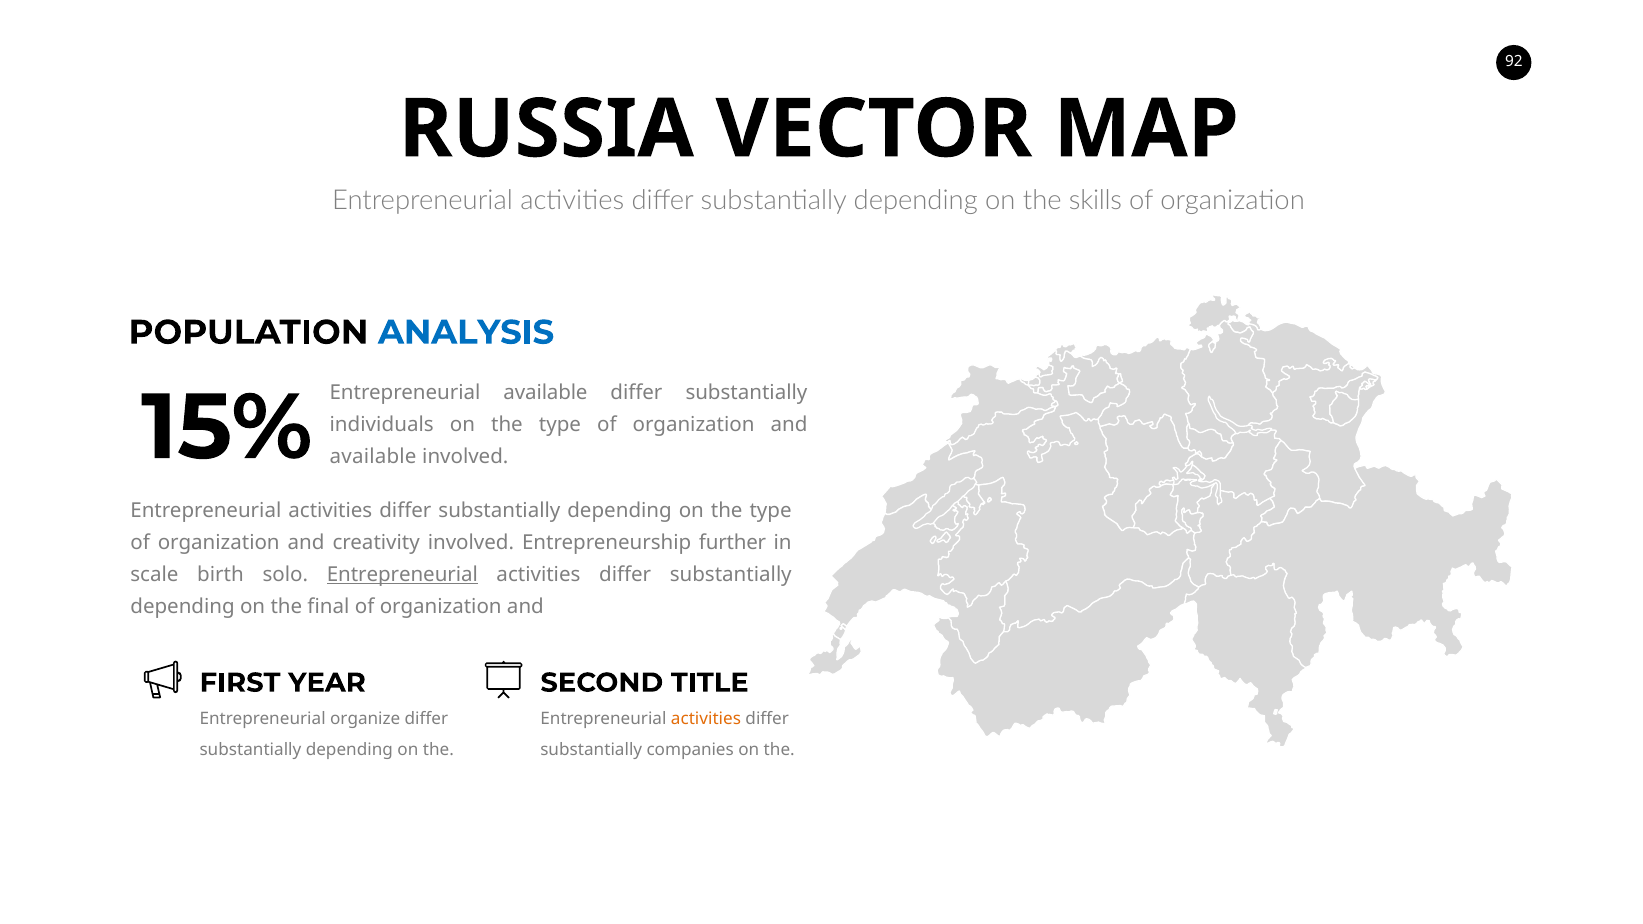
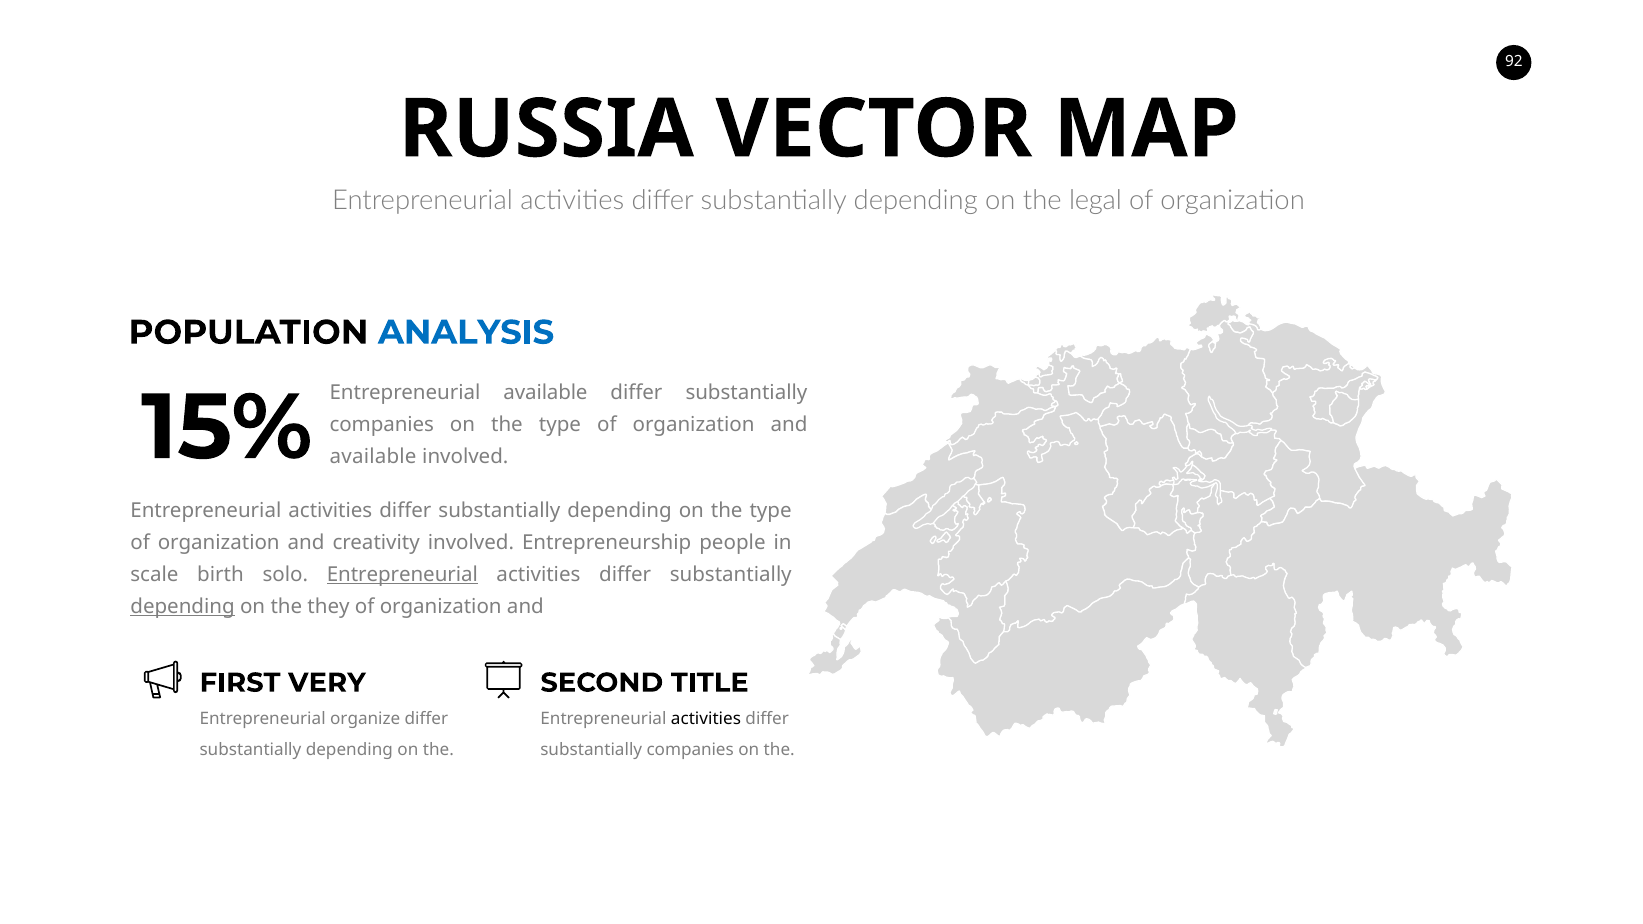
skills: skills -> legal (1095, 200)
individuals: individuals -> companies (382, 425)
further: further -> people (732, 543)
depending underline: none -> present (183, 607)
final: final -> they (329, 607)
YEAR: YEAR -> VERY (327, 683)
activities colour: orange -> black (706, 719)
